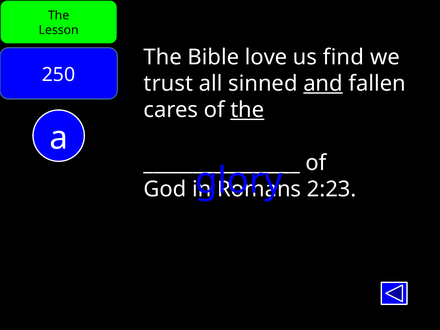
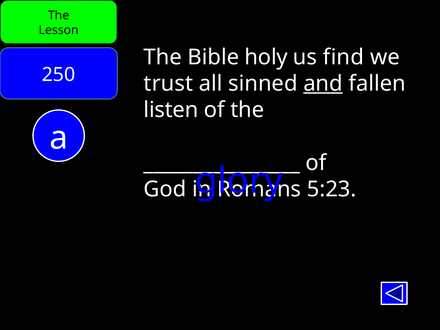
love: love -> holy (266, 57)
cares: cares -> listen (171, 110)
the underline: present -> none (247, 110)
2:23: 2:23 -> 5:23 (332, 189)
